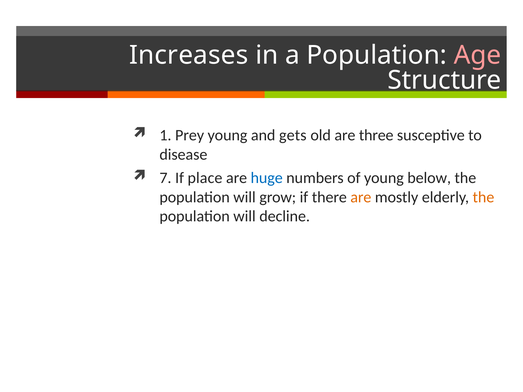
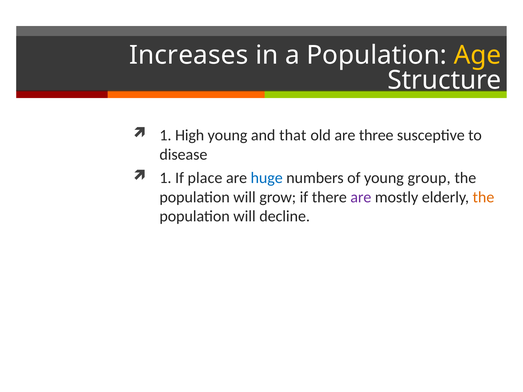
Age colour: pink -> yellow (478, 55)
Prey: Prey -> High (190, 135)
gets: gets -> that (293, 135)
7: 7 -> 1 (165, 178)
below: below -> group (429, 178)
are colour: orange -> purple (361, 197)
